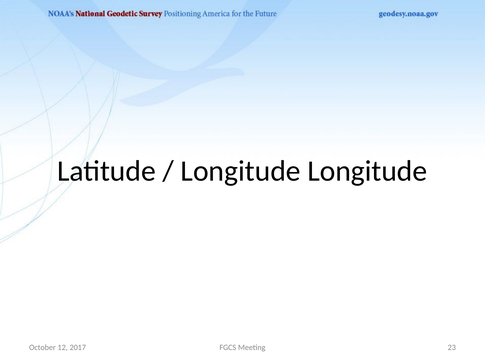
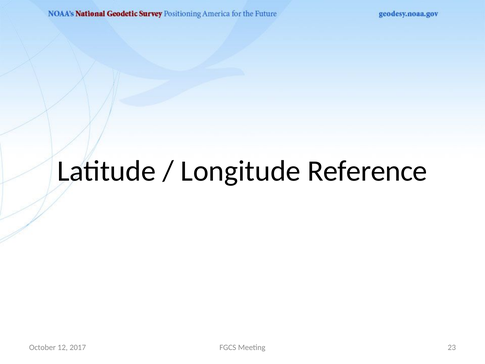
Longitude Longitude: Longitude -> Reference (367, 171)
